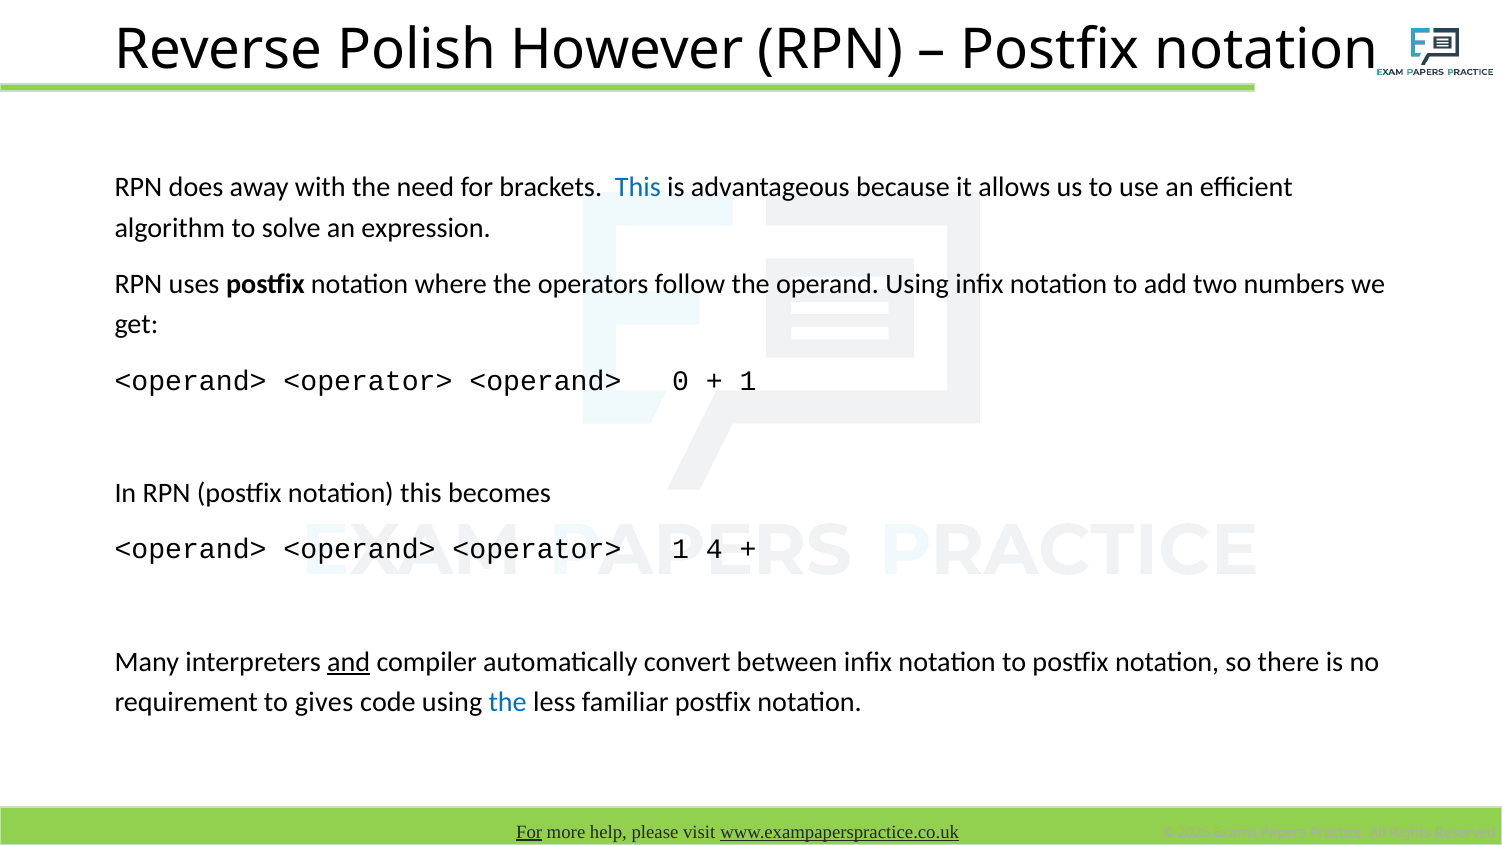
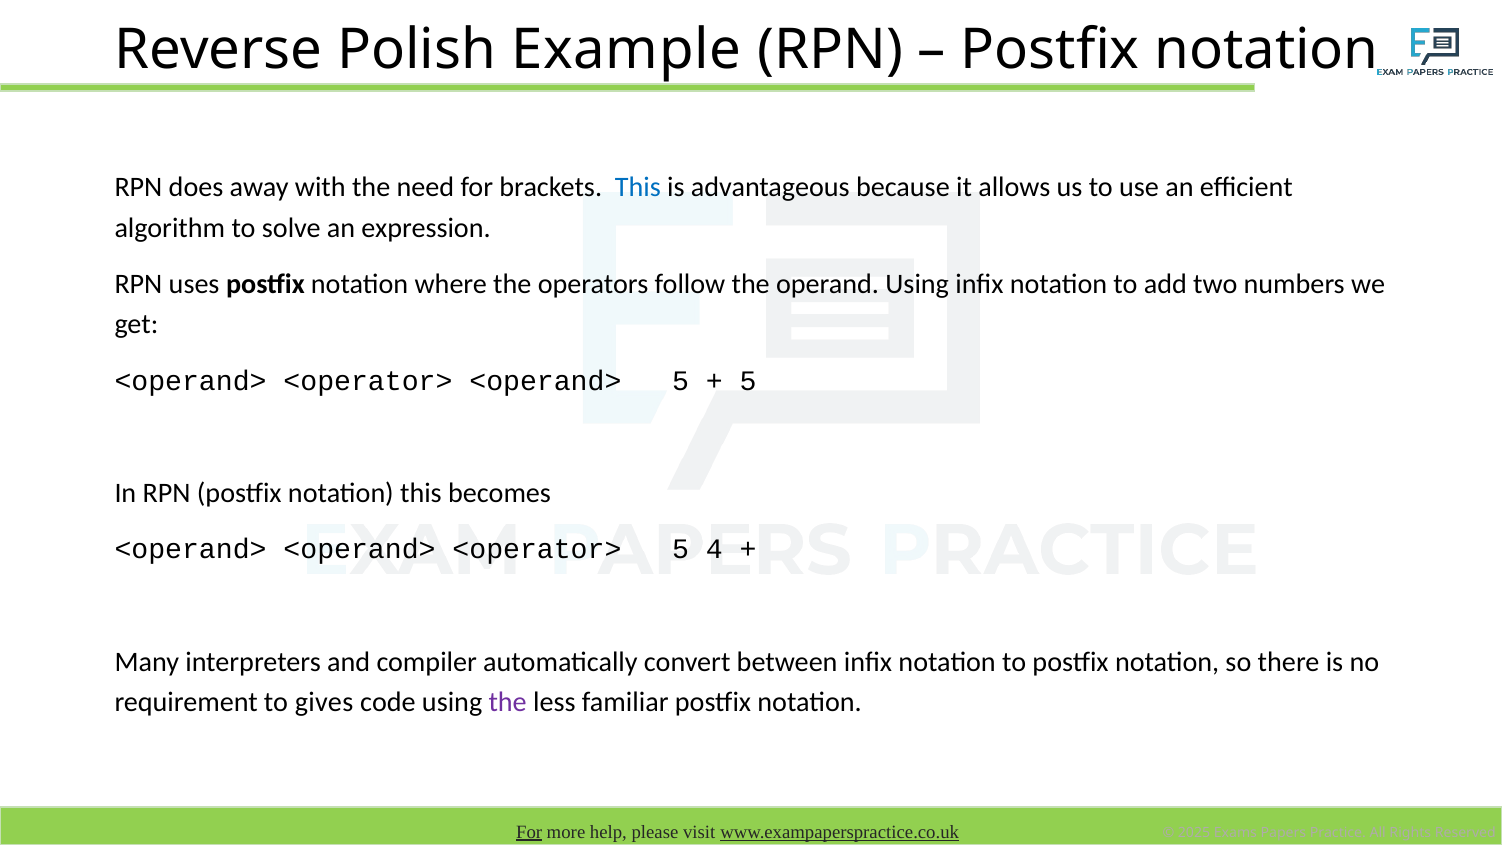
However: However -> Example (626, 50)
<operand> 0: 0 -> 5 (681, 381)
1: 1 -> 5 (748, 381)
<operator> 1: 1 -> 5 (681, 549)
and underline: present -> none (349, 662)
the colour: blue -> purple (508, 702)
